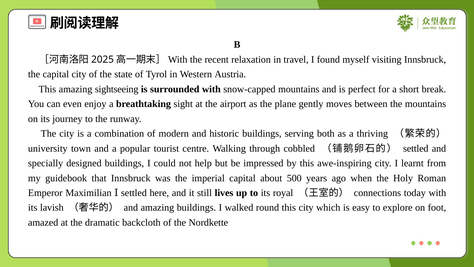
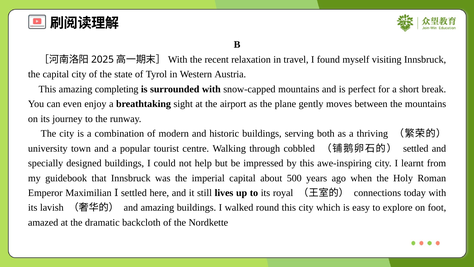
sightseeing: sightseeing -> completing (117, 89)
